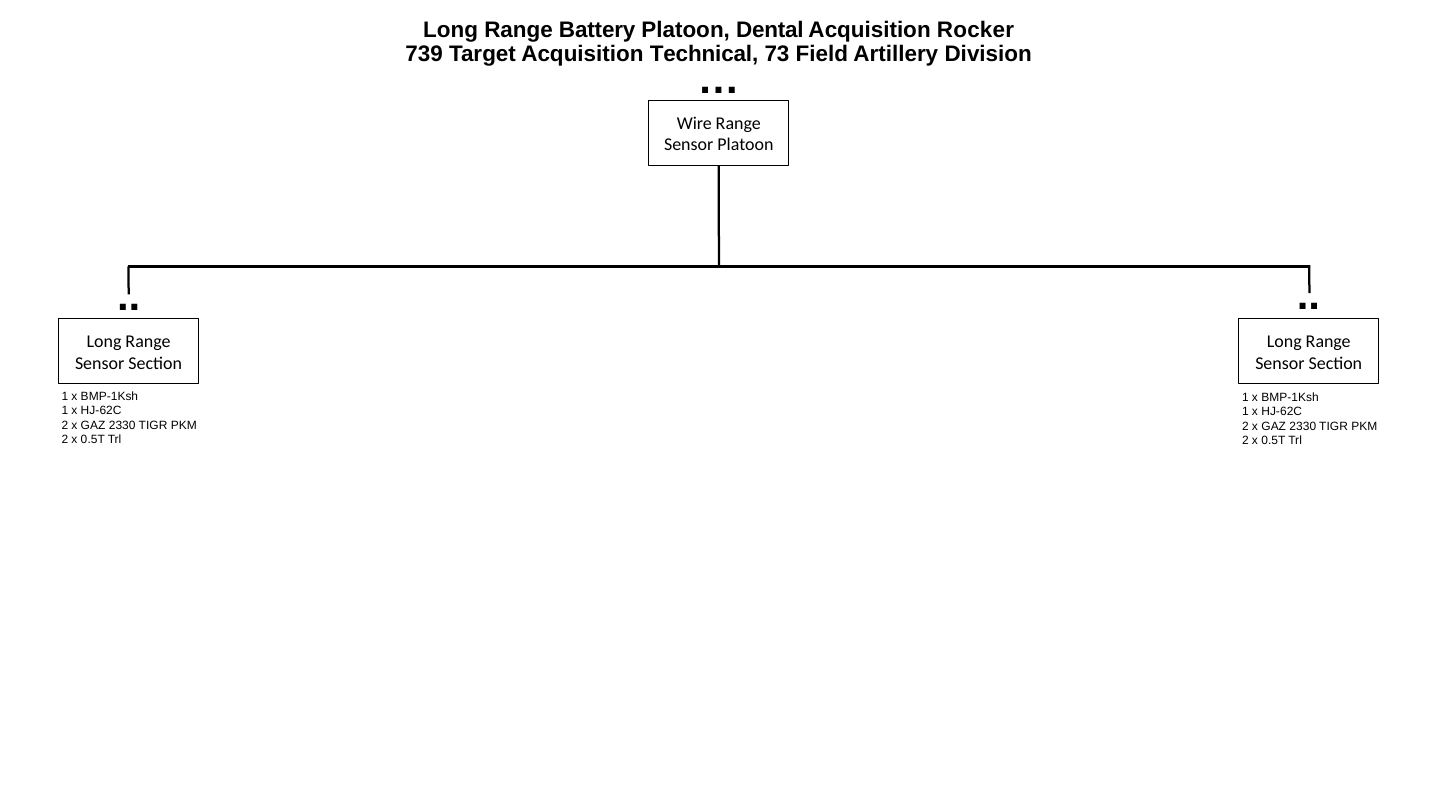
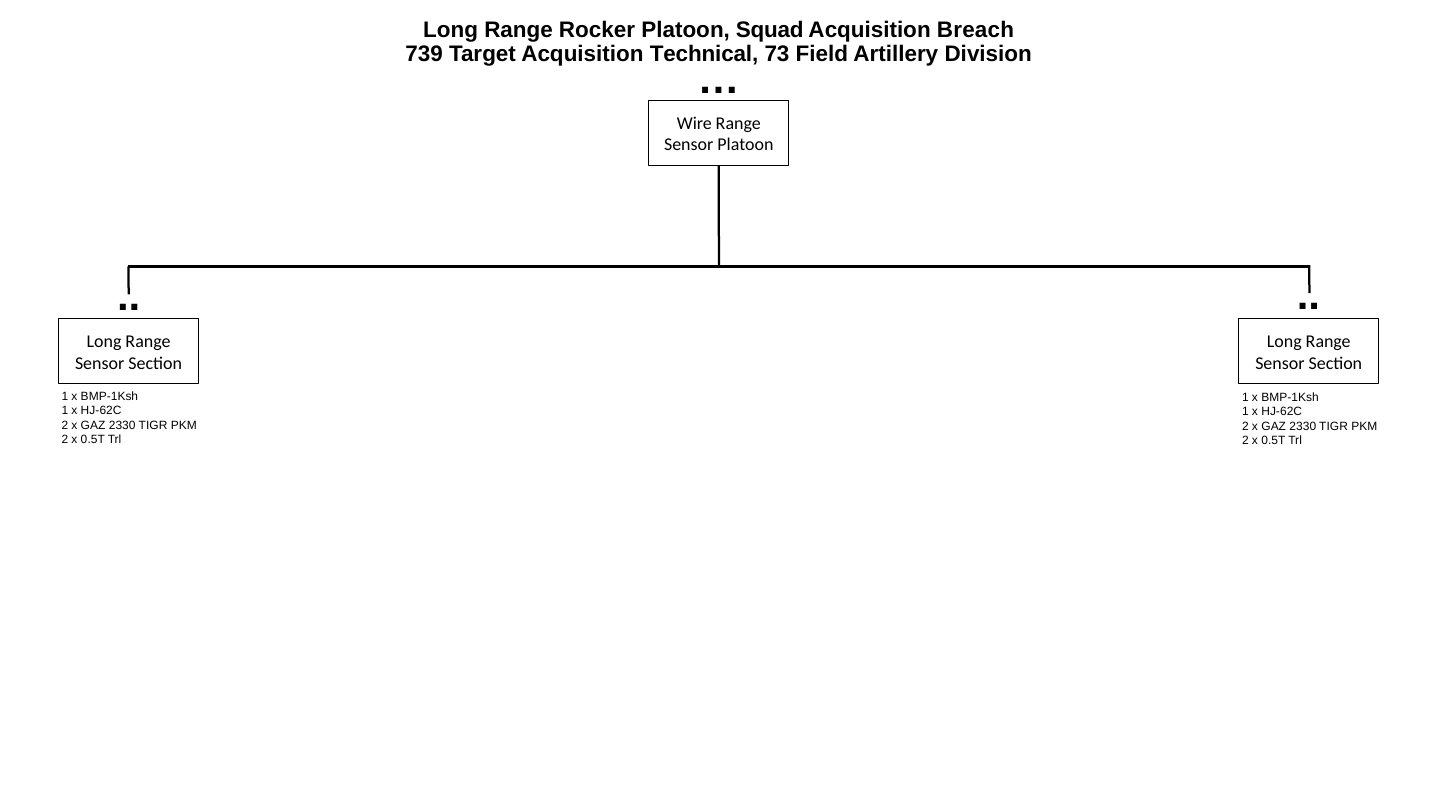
Battery: Battery -> Rocker (597, 30)
Dental: Dental -> Squad (770, 30)
Rocker: Rocker -> Breach (976, 30)
